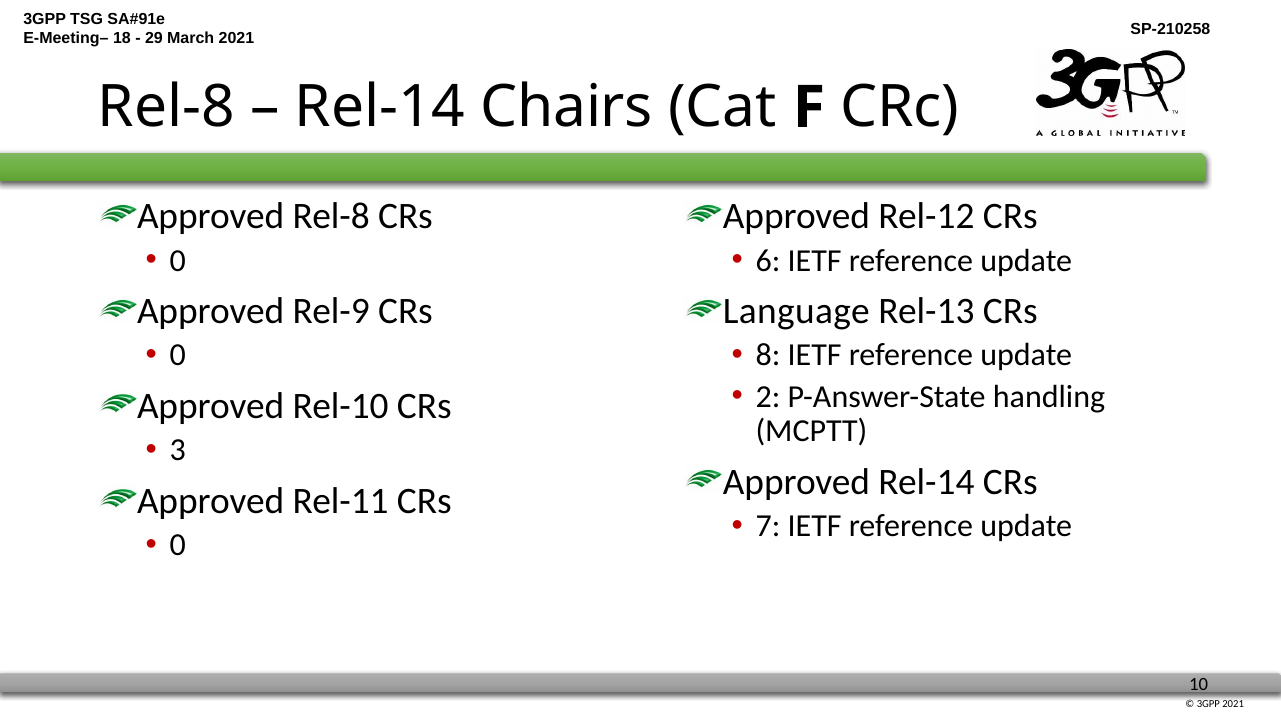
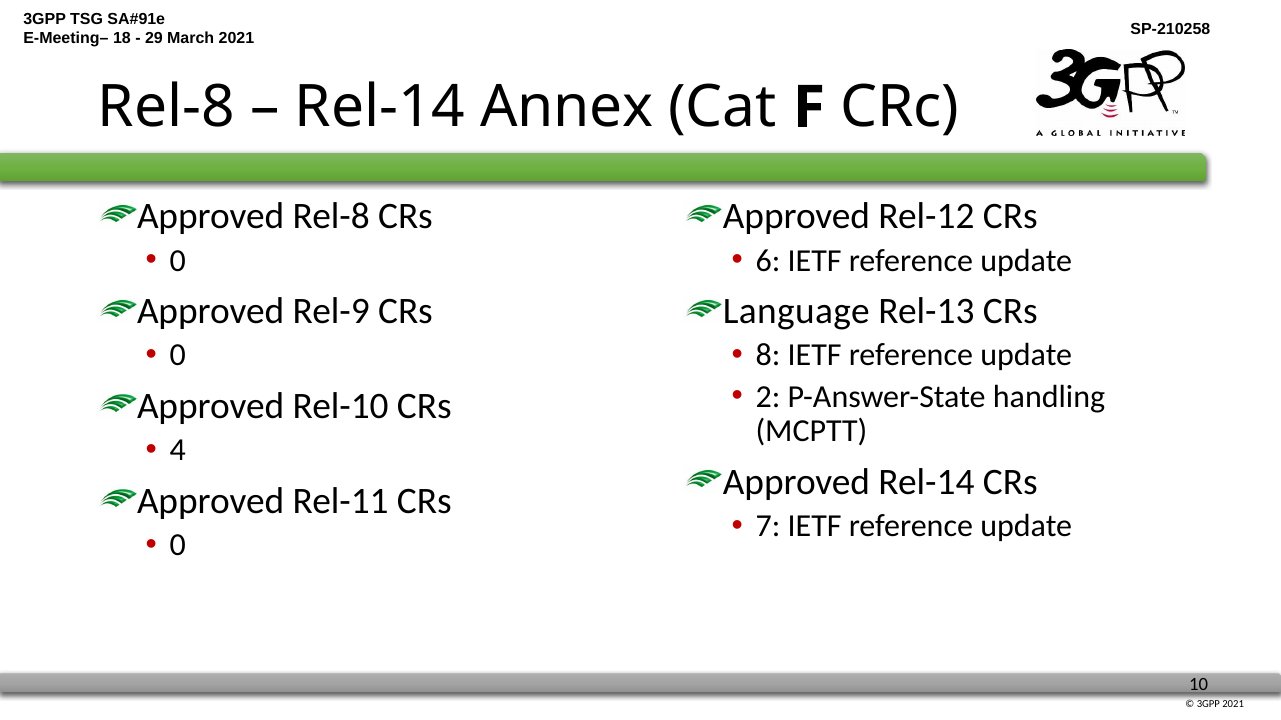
Chairs: Chairs -> Annex (567, 108)
3: 3 -> 4 (178, 451)
